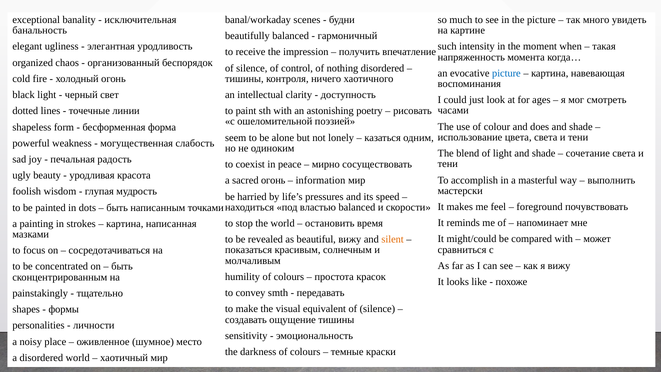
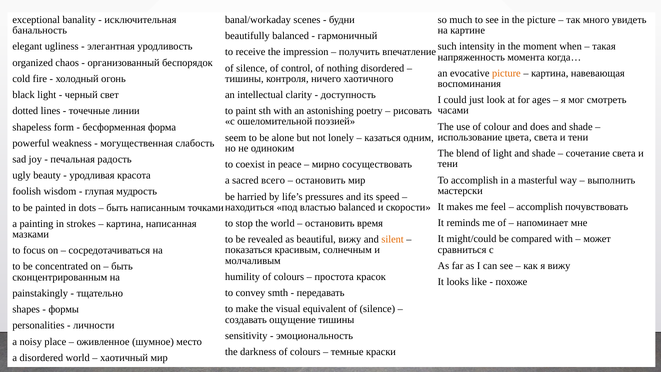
picture colour: blue -> orange (506, 73)
sacred огонь: огонь -> всего (273, 180)
information: information -> остановить (321, 180)
foreground: foreground -> accomplish (540, 207)
